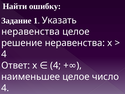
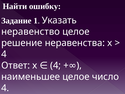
неравенства: неравенства -> неравенство (31, 32)
